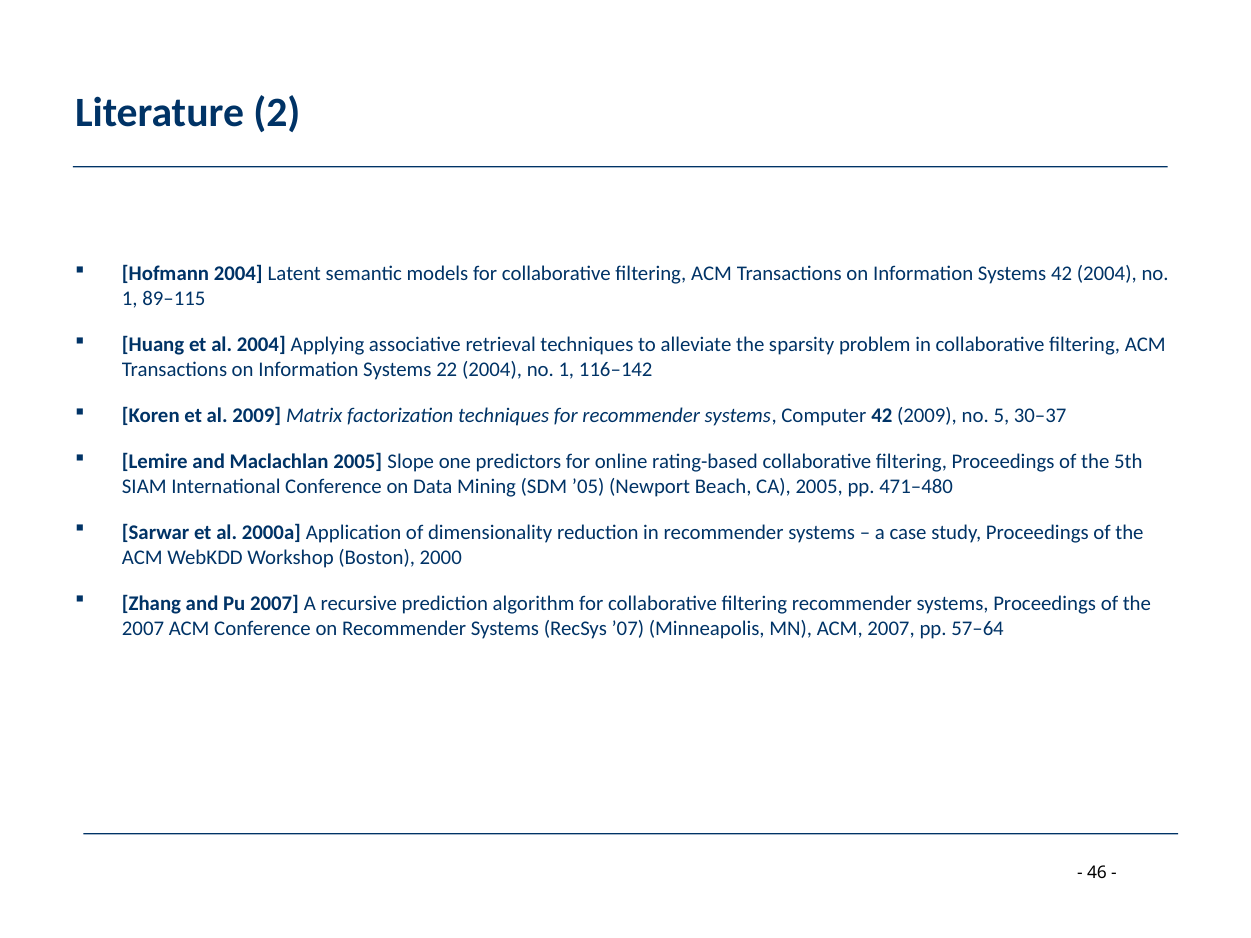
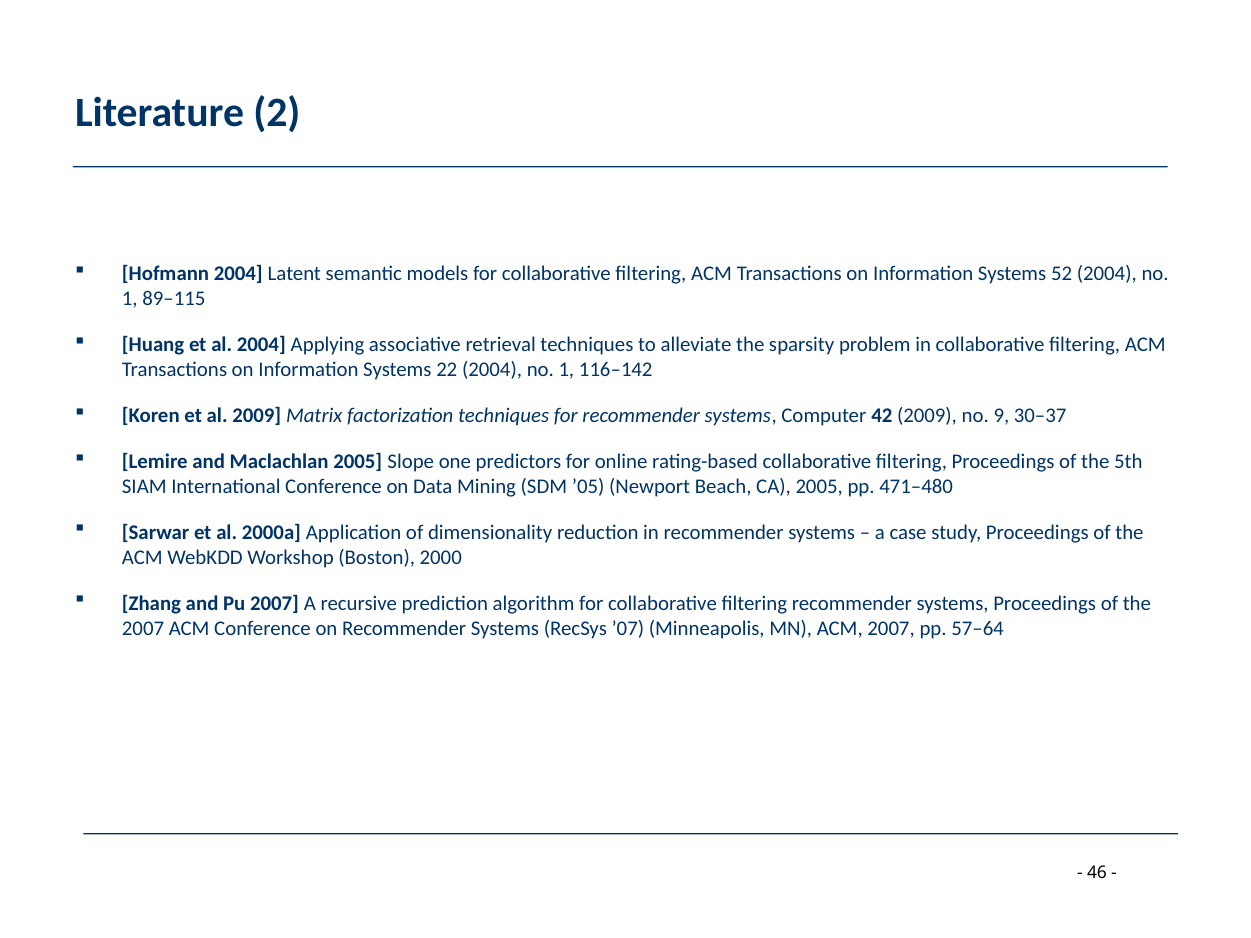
Systems 42: 42 -> 52 (1062, 274)
5: 5 -> 9 (1001, 416)
